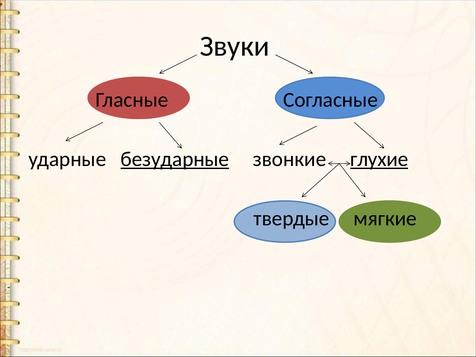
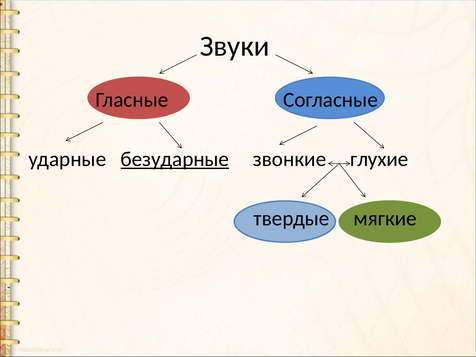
глухие underline: present -> none (379, 159)
